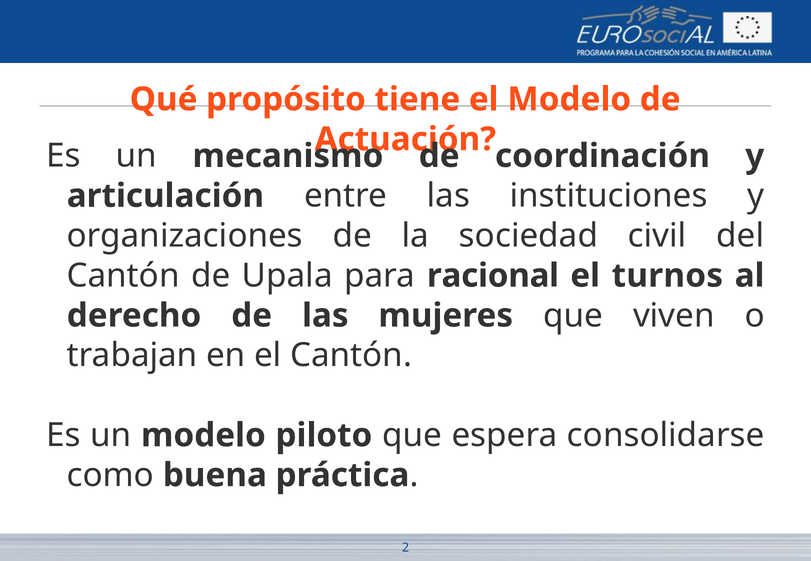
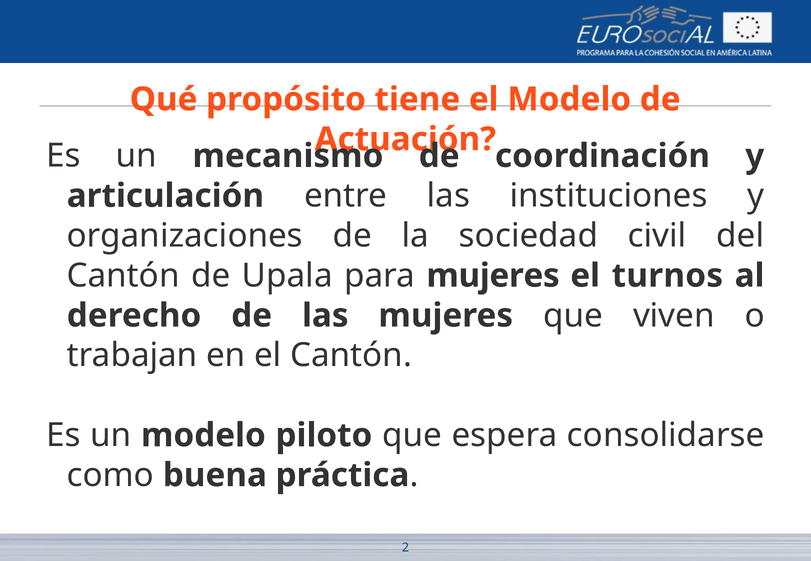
para racional: racional -> mujeres (493, 276)
